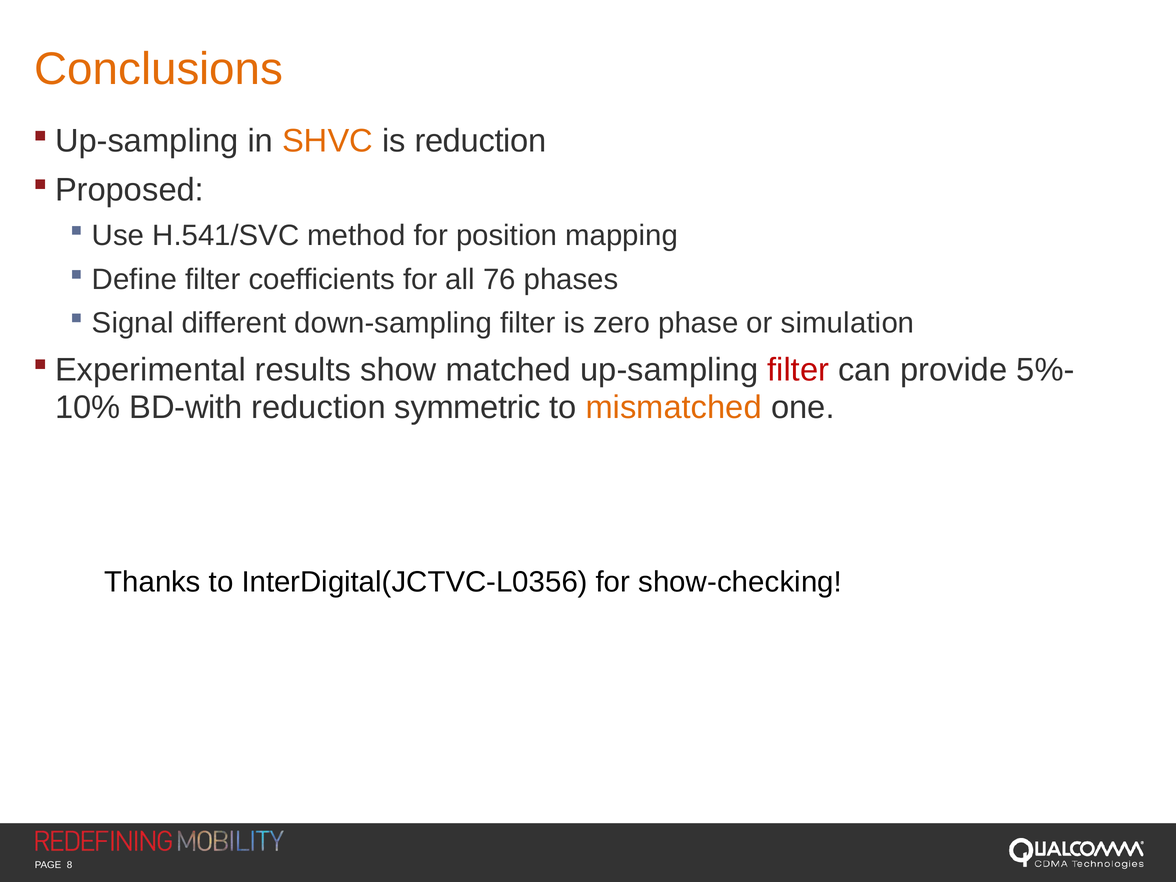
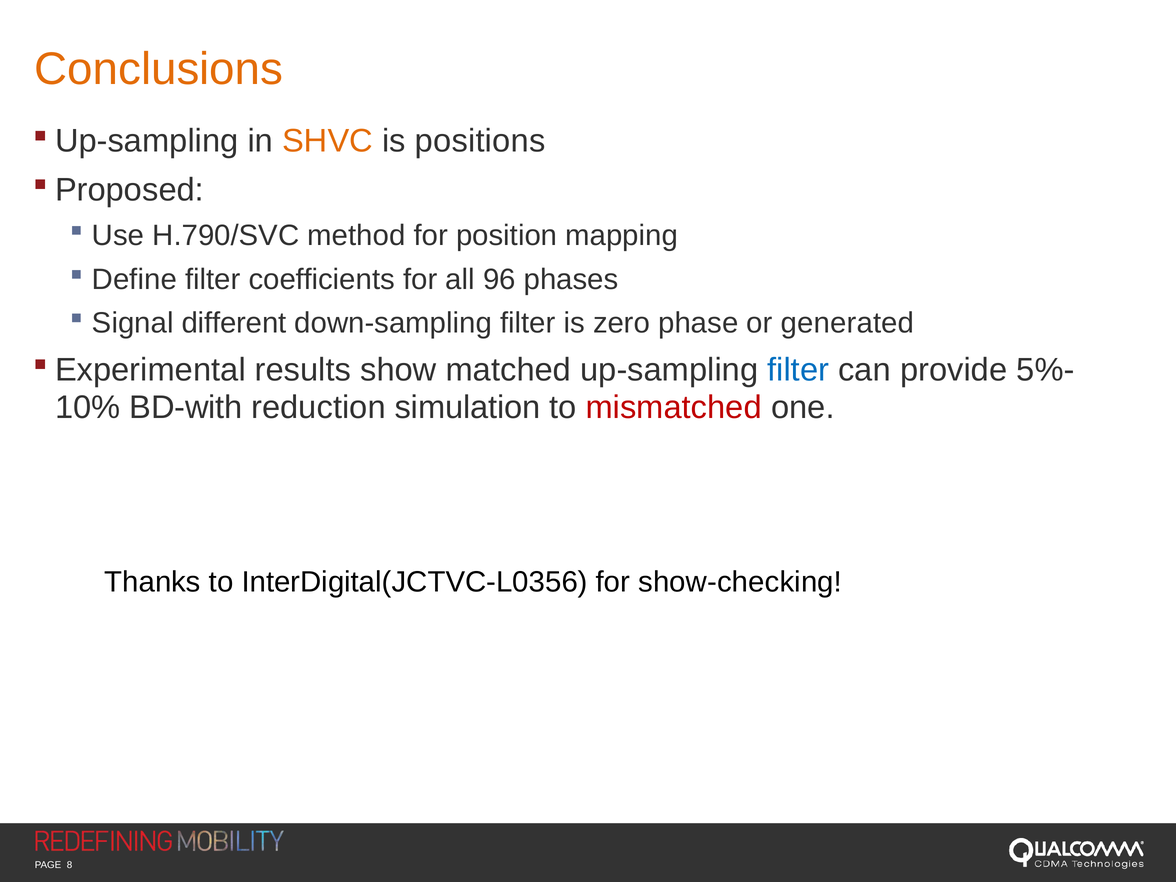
is reduction: reduction -> positions (480, 141)
H.541/SVC: H.541/SVC -> H.790/SVC (226, 235)
76: 76 -> 96 (499, 279)
simulation: simulation -> generated (848, 323)
filter colour: red -> blue (798, 370)
symmetric: symmetric -> simulation (468, 407)
mismatched colour: orange -> red (674, 407)
